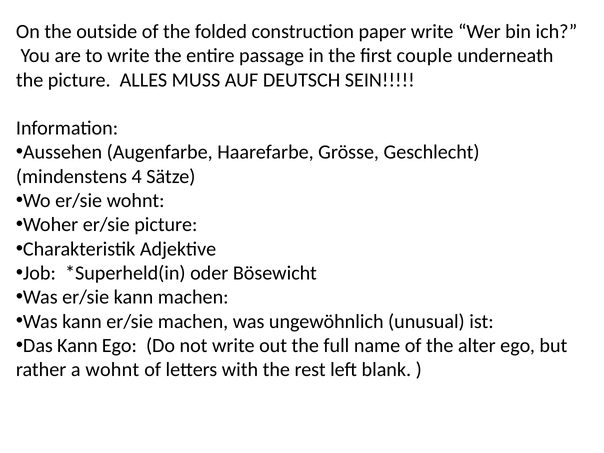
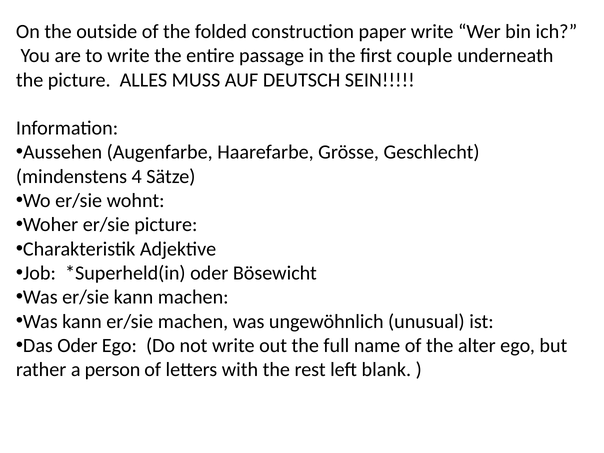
Das Kann: Kann -> Oder (77, 346)
a wohnt: wohnt -> person (113, 370)
